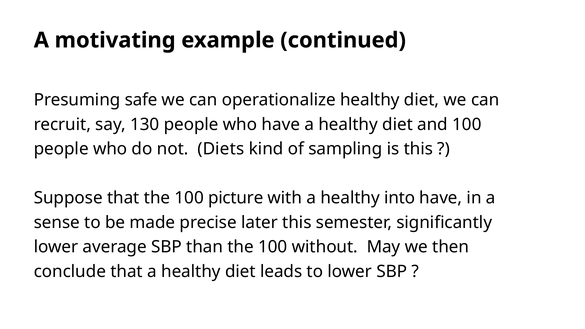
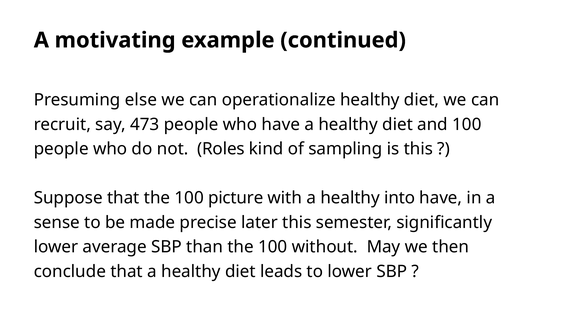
safe: safe -> else (141, 100)
130: 130 -> 473 (145, 124)
Diets: Diets -> Roles (221, 149)
